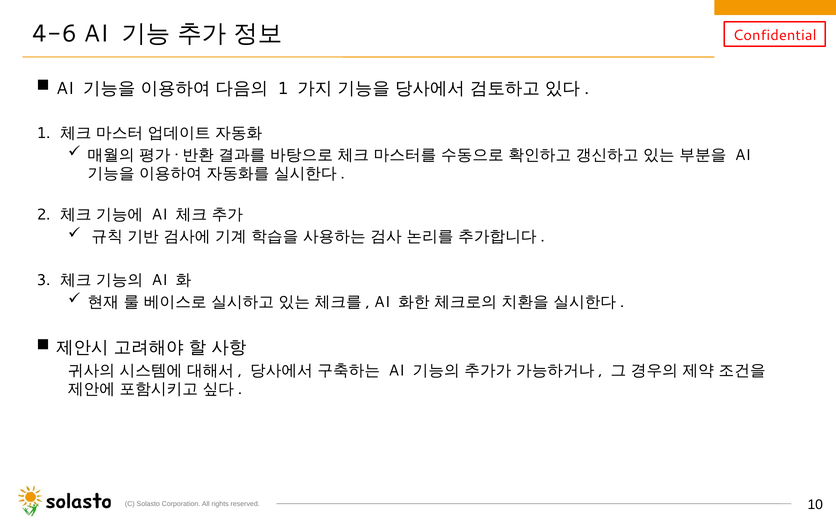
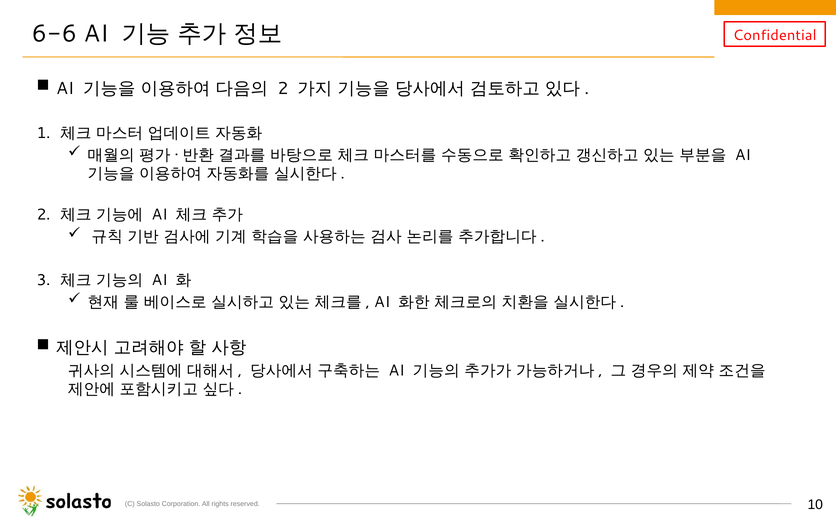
4-6: 4-6 -> 6-6 (55, 34)
1: 1 -> 2 (283, 88)
